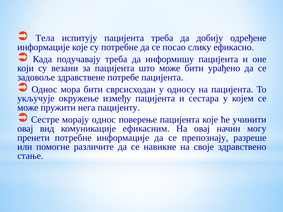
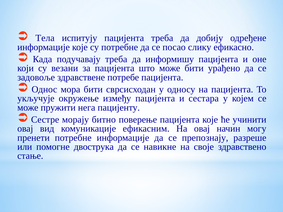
морају однос: однос -> битно (104, 120)
различите: различите -> двострука (94, 147)
